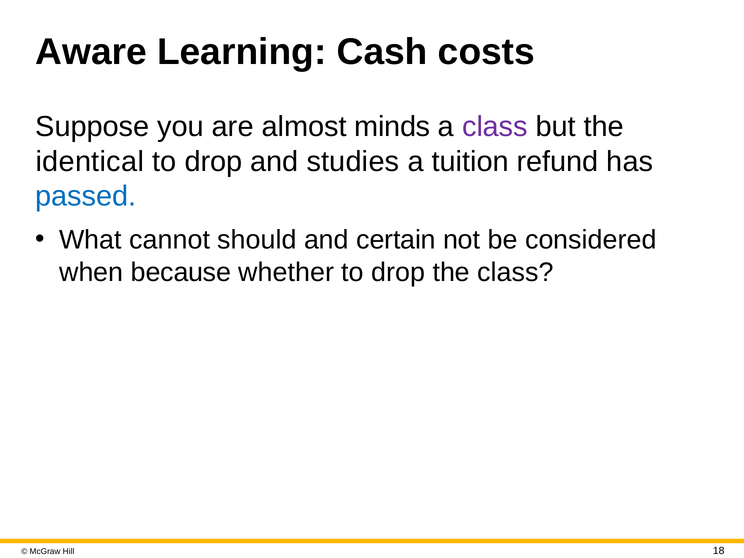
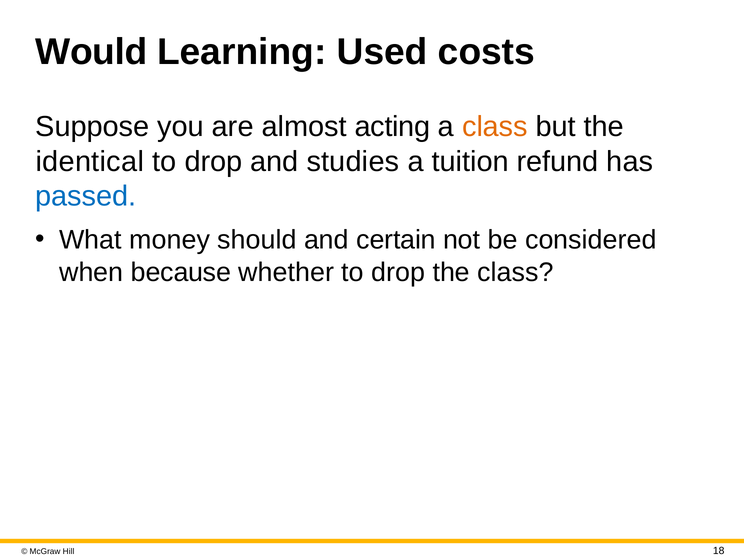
Aware: Aware -> Would (91, 52)
Cash: Cash -> Used (382, 52)
minds: minds -> acting (392, 127)
class colour: purple -> orange (495, 127)
cannot: cannot -> money (170, 240)
